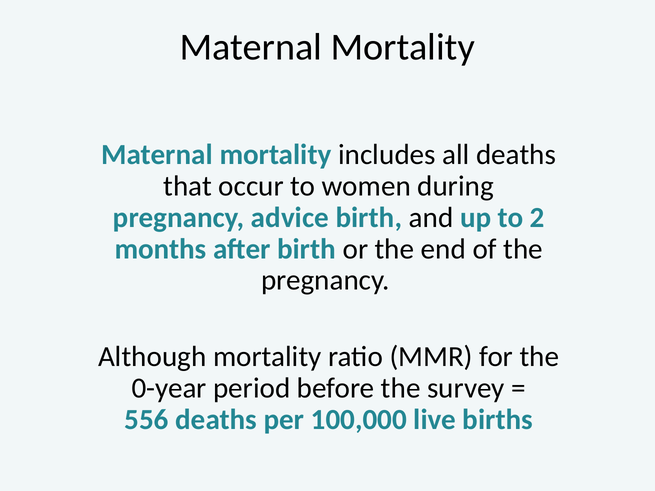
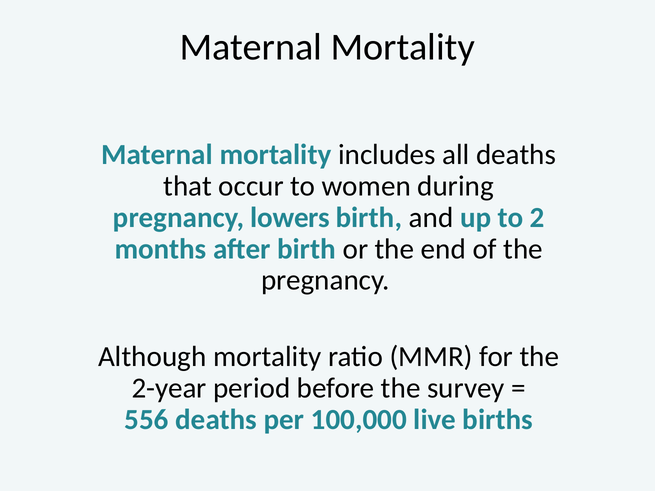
advice: advice -> lowers (290, 218)
0-year: 0-year -> 2-year (169, 388)
